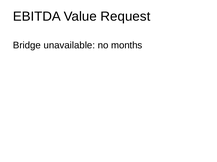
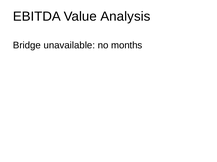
Request: Request -> Analysis (125, 16)
